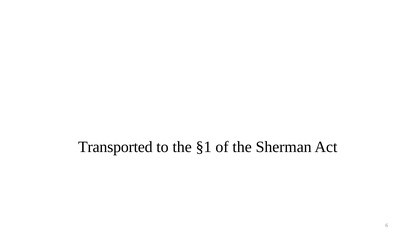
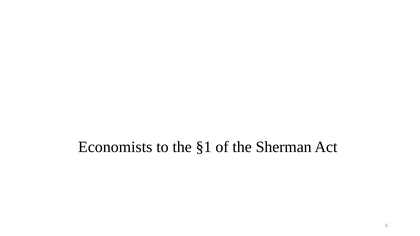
Transported: Transported -> Economists (115, 147)
